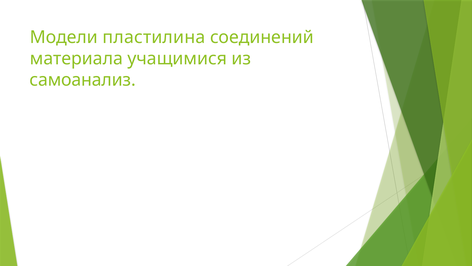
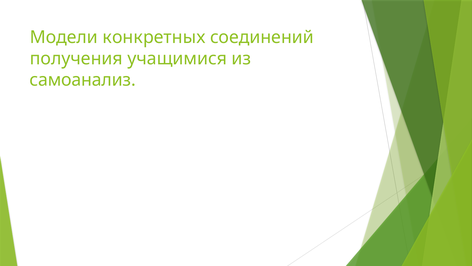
пластилина: пластилина -> конкретных (154, 37)
материала: материала -> получения (76, 58)
